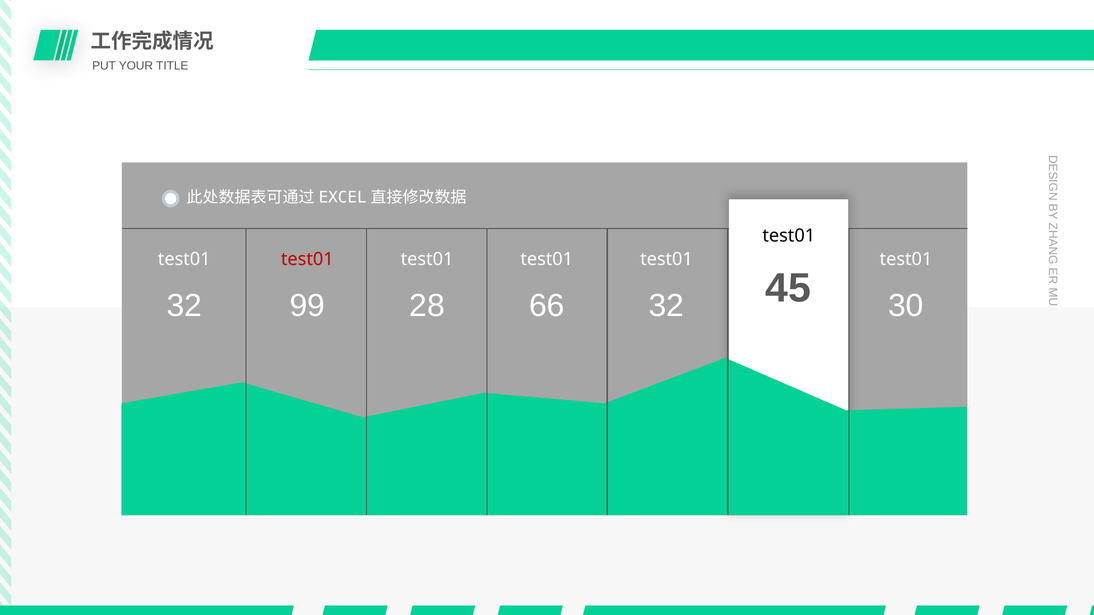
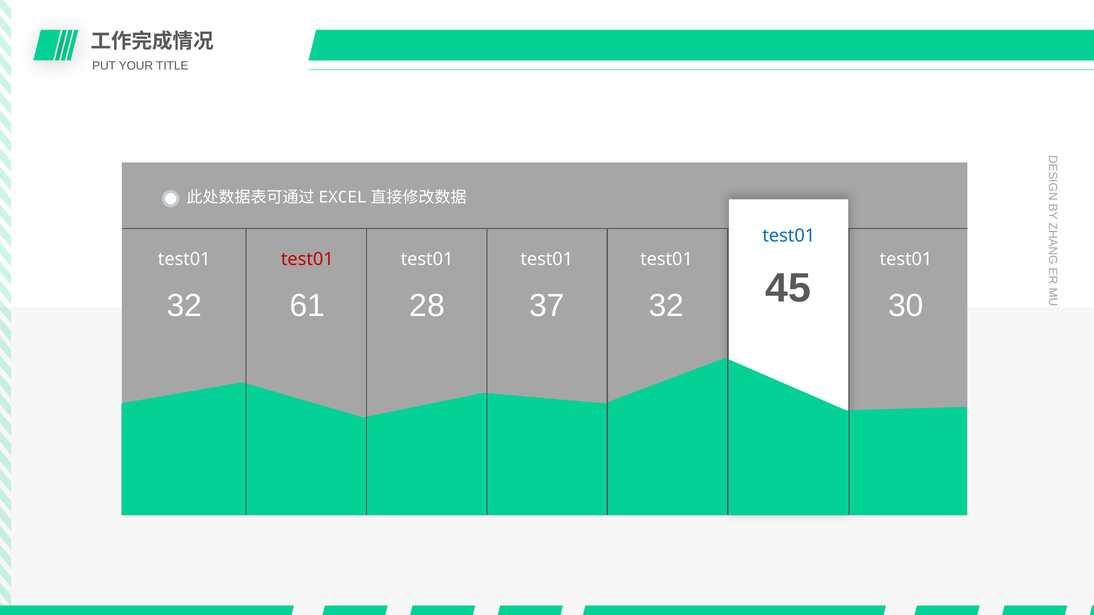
test01 colour: black -> blue (789, 236)
99: 99 -> 61 (307, 306)
66: 66 -> 37 (547, 306)
